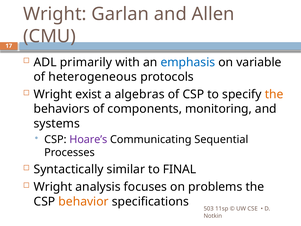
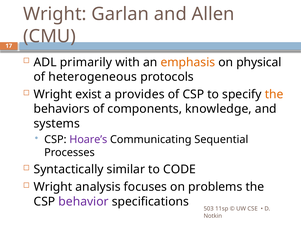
emphasis colour: blue -> orange (188, 62)
variable: variable -> physical (259, 62)
algebras: algebras -> provides (140, 94)
monitoring: monitoring -> knowledge (218, 109)
FINAL: FINAL -> CODE (180, 169)
behavior colour: orange -> purple (84, 201)
